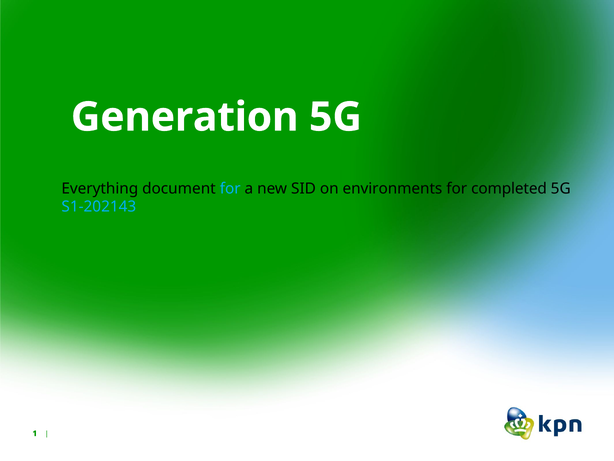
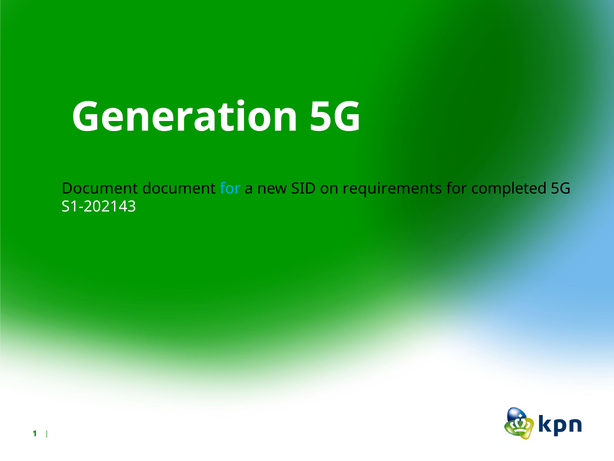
Everything: Everything -> Document (100, 188)
environments: environments -> requirements (392, 188)
S1-202143 colour: light blue -> white (99, 207)
